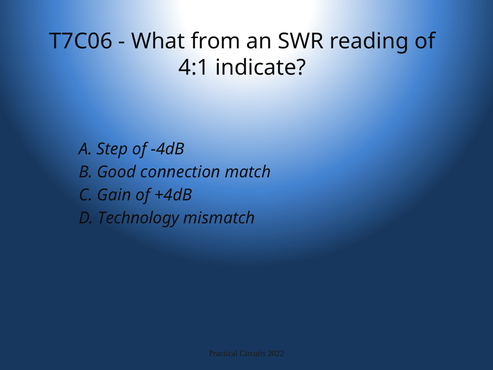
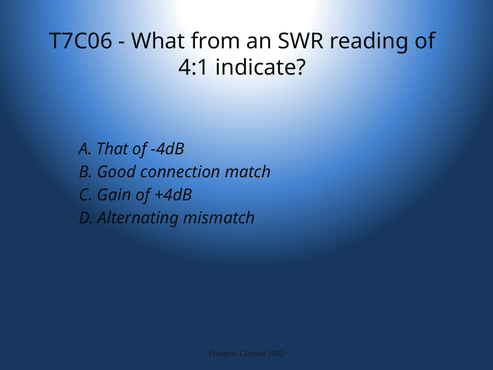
Step: Step -> That (112, 149)
Technology: Technology -> Alternating (138, 218)
